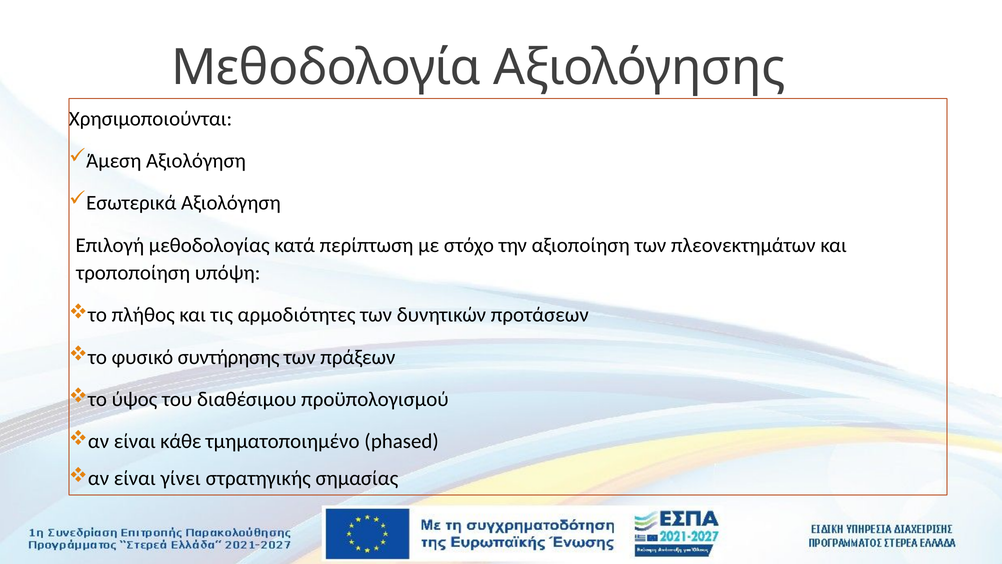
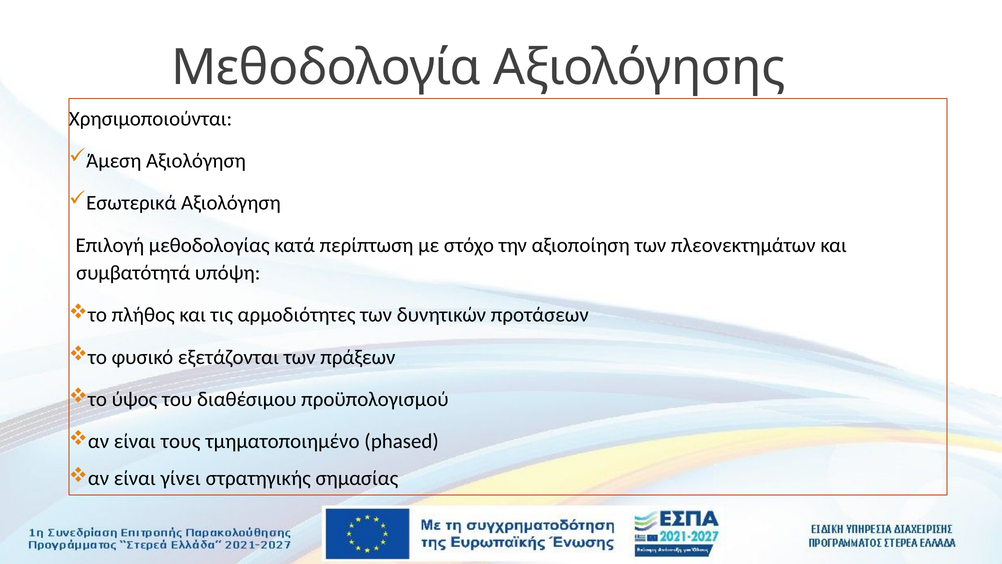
τροποποίηση: τροποποίηση -> συμβατότητά (133, 273)
συντήρησης: συντήρησης -> εξετάζονται (228, 357)
κάθε: κάθε -> τους (181, 441)
